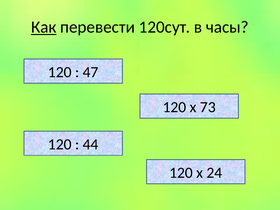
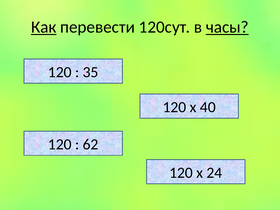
часы underline: none -> present (227, 27)
47: 47 -> 35 (91, 72)
73: 73 -> 40 (208, 107)
44: 44 -> 62 (91, 144)
